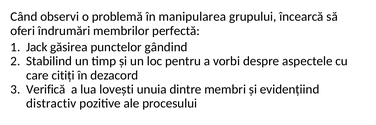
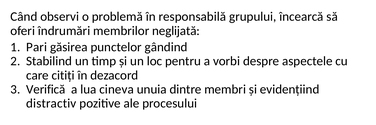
manipularea: manipularea -> responsabilă (192, 17)
perfectă: perfectă -> neglijată (176, 31)
Jack: Jack -> Pari (37, 47)
lovești: lovești -> cineva (117, 90)
